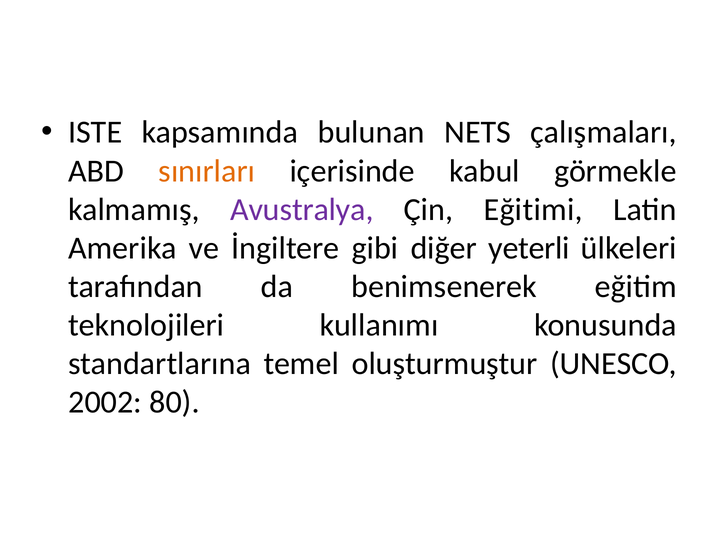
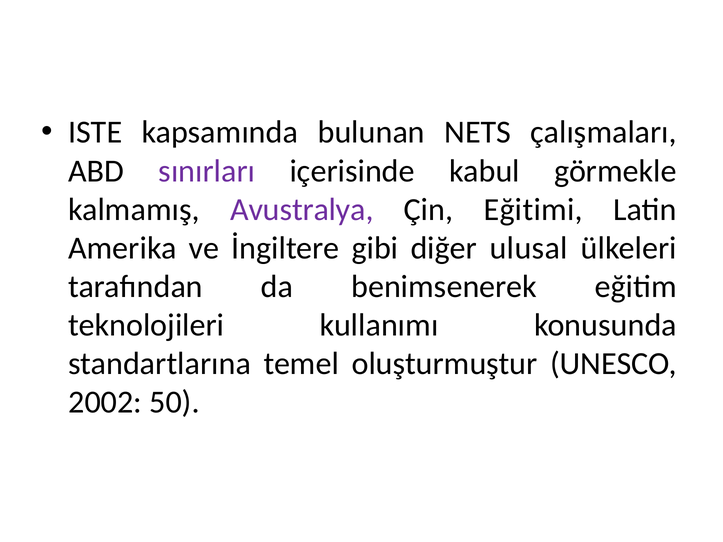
sınırları colour: orange -> purple (207, 171)
yeterli: yeterli -> ulusal (529, 248)
80: 80 -> 50 (174, 402)
